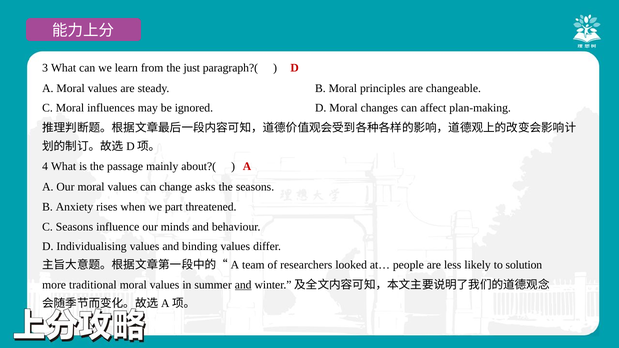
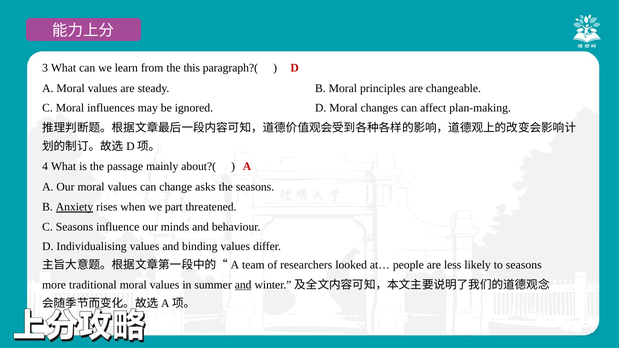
just: just -> this (192, 68)
Anxiety underline: none -> present (75, 207)
to solution: solution -> seasons (524, 265)
